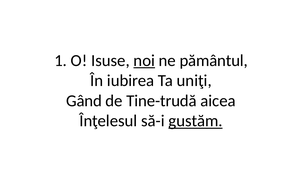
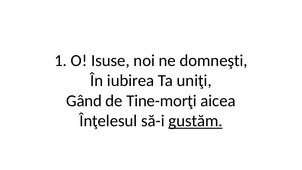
noi underline: present -> none (144, 60)
pământul: pământul -> domneşti (214, 60)
Tine-trudă: Tine-trudă -> Tine-morţi (162, 101)
